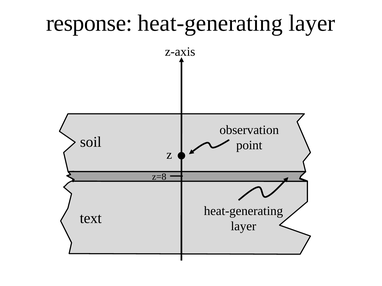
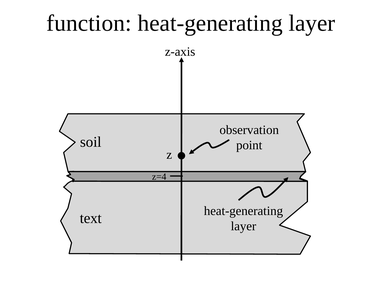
response: response -> function (89, 23)
z=8: z=8 -> z=4 (159, 177)
